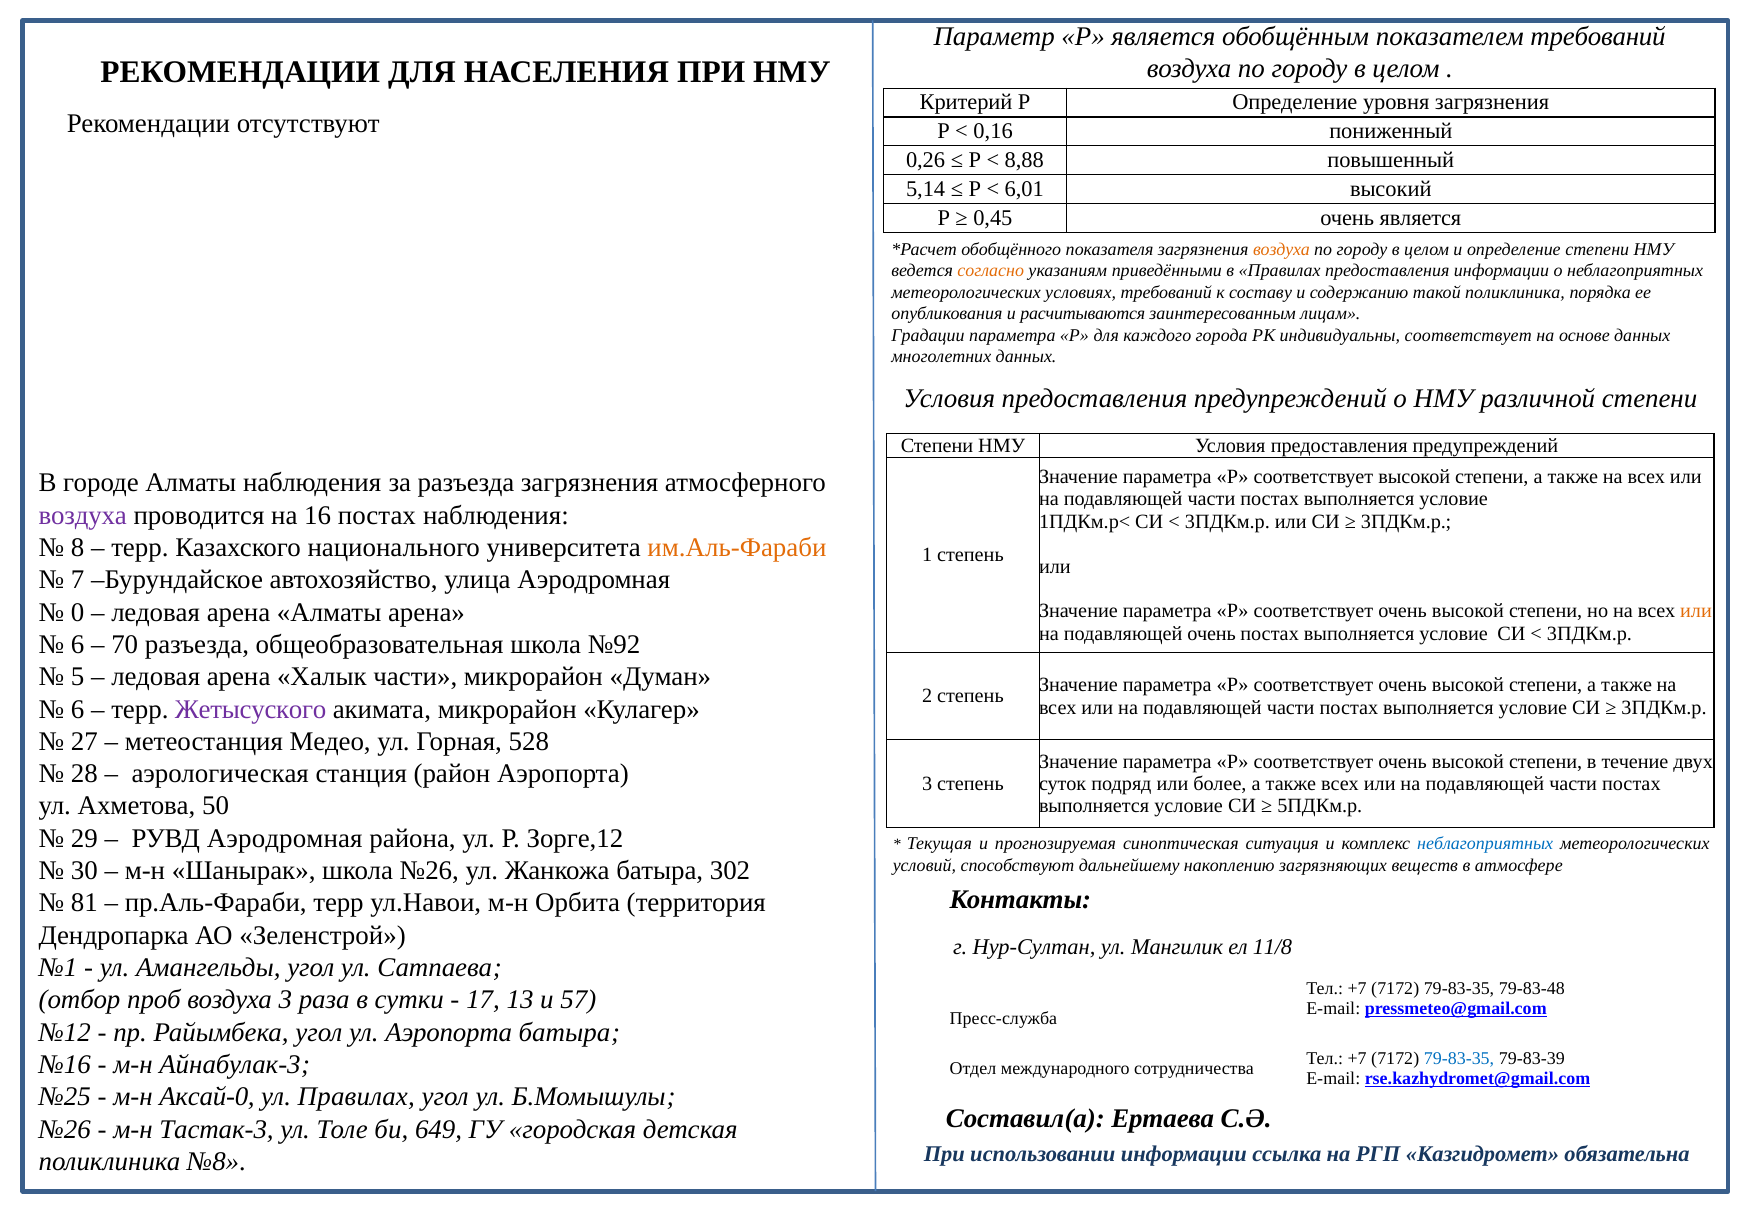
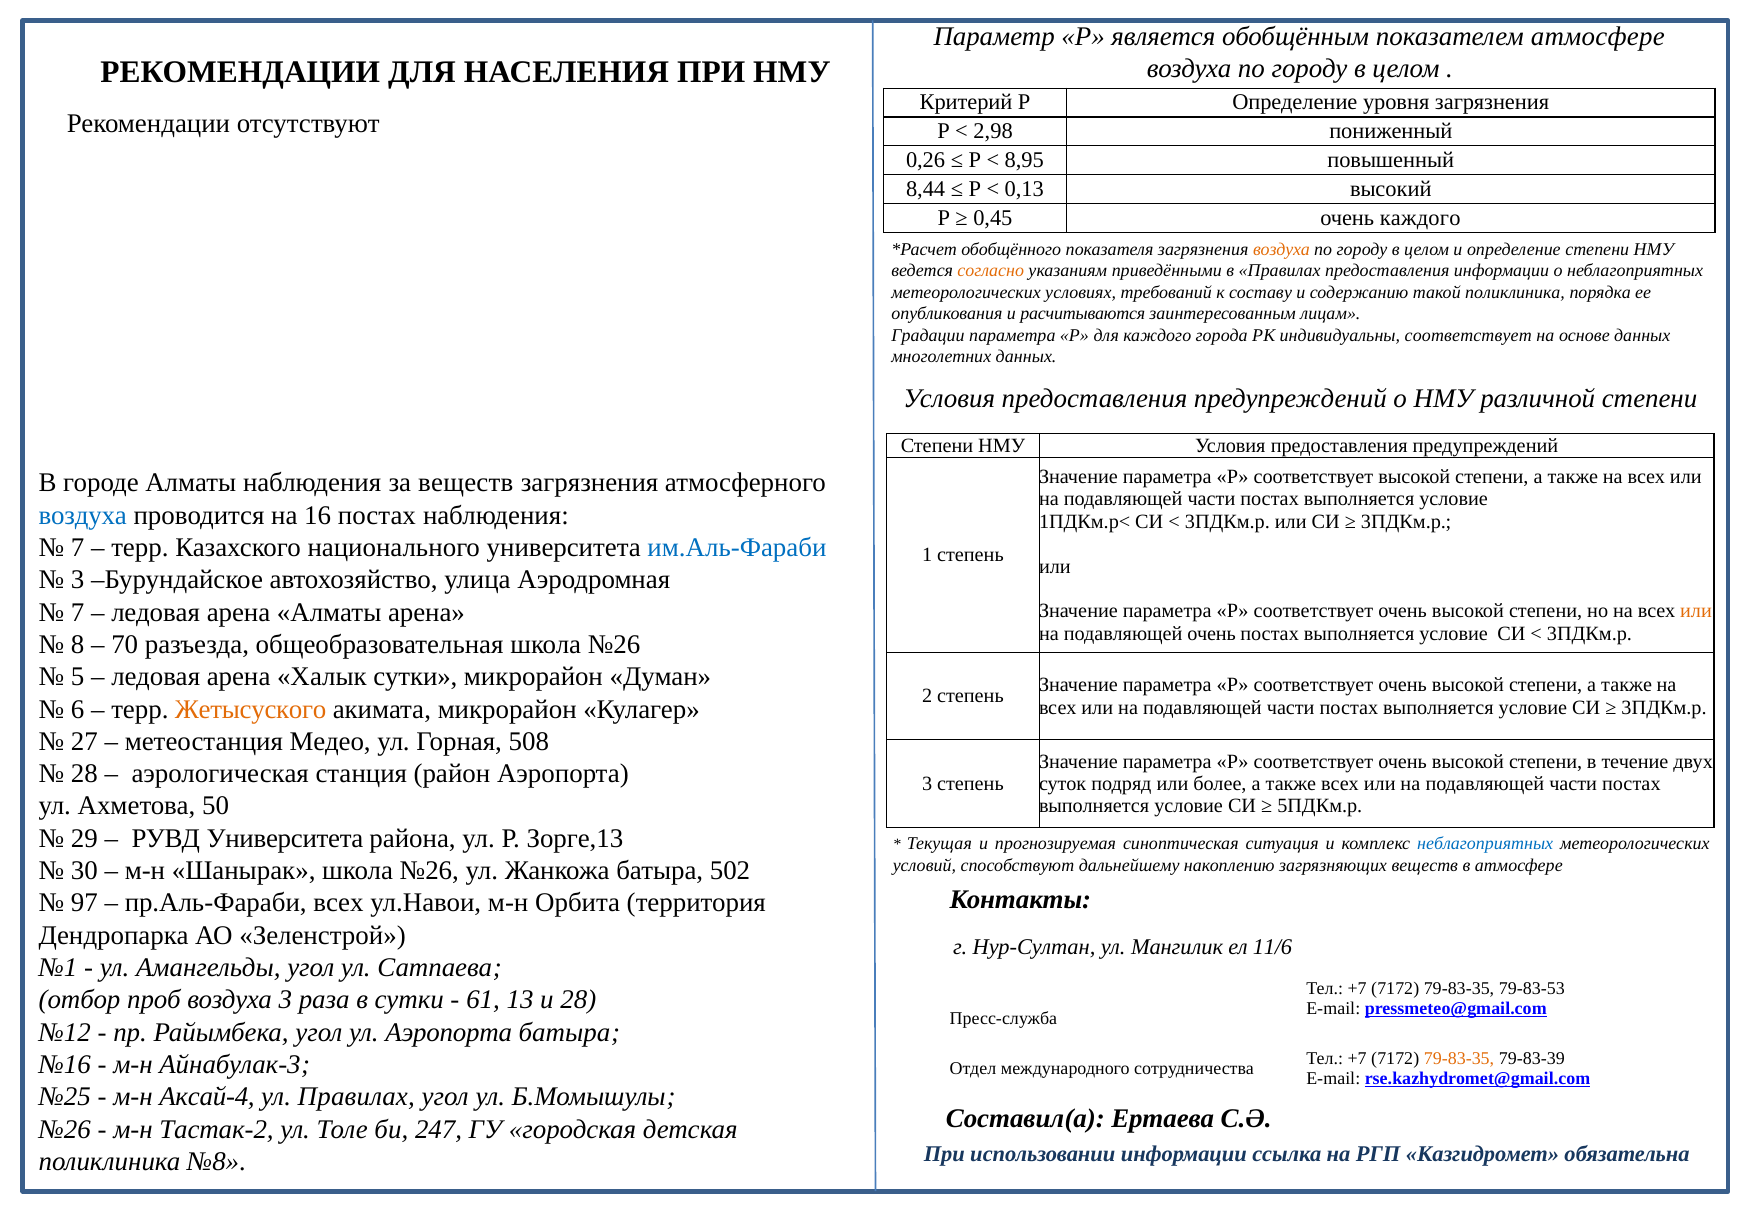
показателем требований: требований -> атмосфере (1598, 36)
0,16: 0,16 -> 2,98 (993, 131)
8,88: 8,88 -> 8,95 (1024, 160)
5,14: 5,14 -> 8,44 (926, 189)
6,01: 6,01 -> 0,13 (1024, 189)
очень является: является -> каждого (1420, 218)
за разъезда: разъезда -> веществ (466, 483)
воздуха colour: purple -> blue (83, 515)
8: 8 -> 7 (78, 548)
им.Аль-Фараби colour: orange -> blue (737, 548)
7: 7 -> 3 (78, 580)
0: 0 -> 7 (78, 612)
6: 6 -> 8 (78, 645)
общеобразовательная школа №92: №92 -> №26 (614, 645)
Халык части: части -> сутки (415, 677)
Жетысуского colour: purple -> orange (251, 709)
528: 528 -> 508 (529, 742)
РУВД Аэродромная: Аэродромная -> Университета (285, 839)
Зорге,12: Зорге,12 -> Зорге,13 (575, 839)
302: 302 -> 502 (730, 871)
81: 81 -> 97 (84, 903)
пр.Аль-Фараби терр: терр -> всех (338, 903)
11/8: 11/8 -> 11/6 (1272, 947)
79-83-48: 79-83-48 -> 79-83-53 (1532, 989)
17: 17 -> 61 (483, 1000)
и 57: 57 -> 28 (578, 1000)
79-83-35 colour: blue -> orange (1459, 1059)
Аксай-0: Аксай-0 -> Аксай-4 (207, 1097)
Тастак-3: Тастак-3 -> Тастак-2 (216, 1130)
649: 649 -> 247 (439, 1130)
